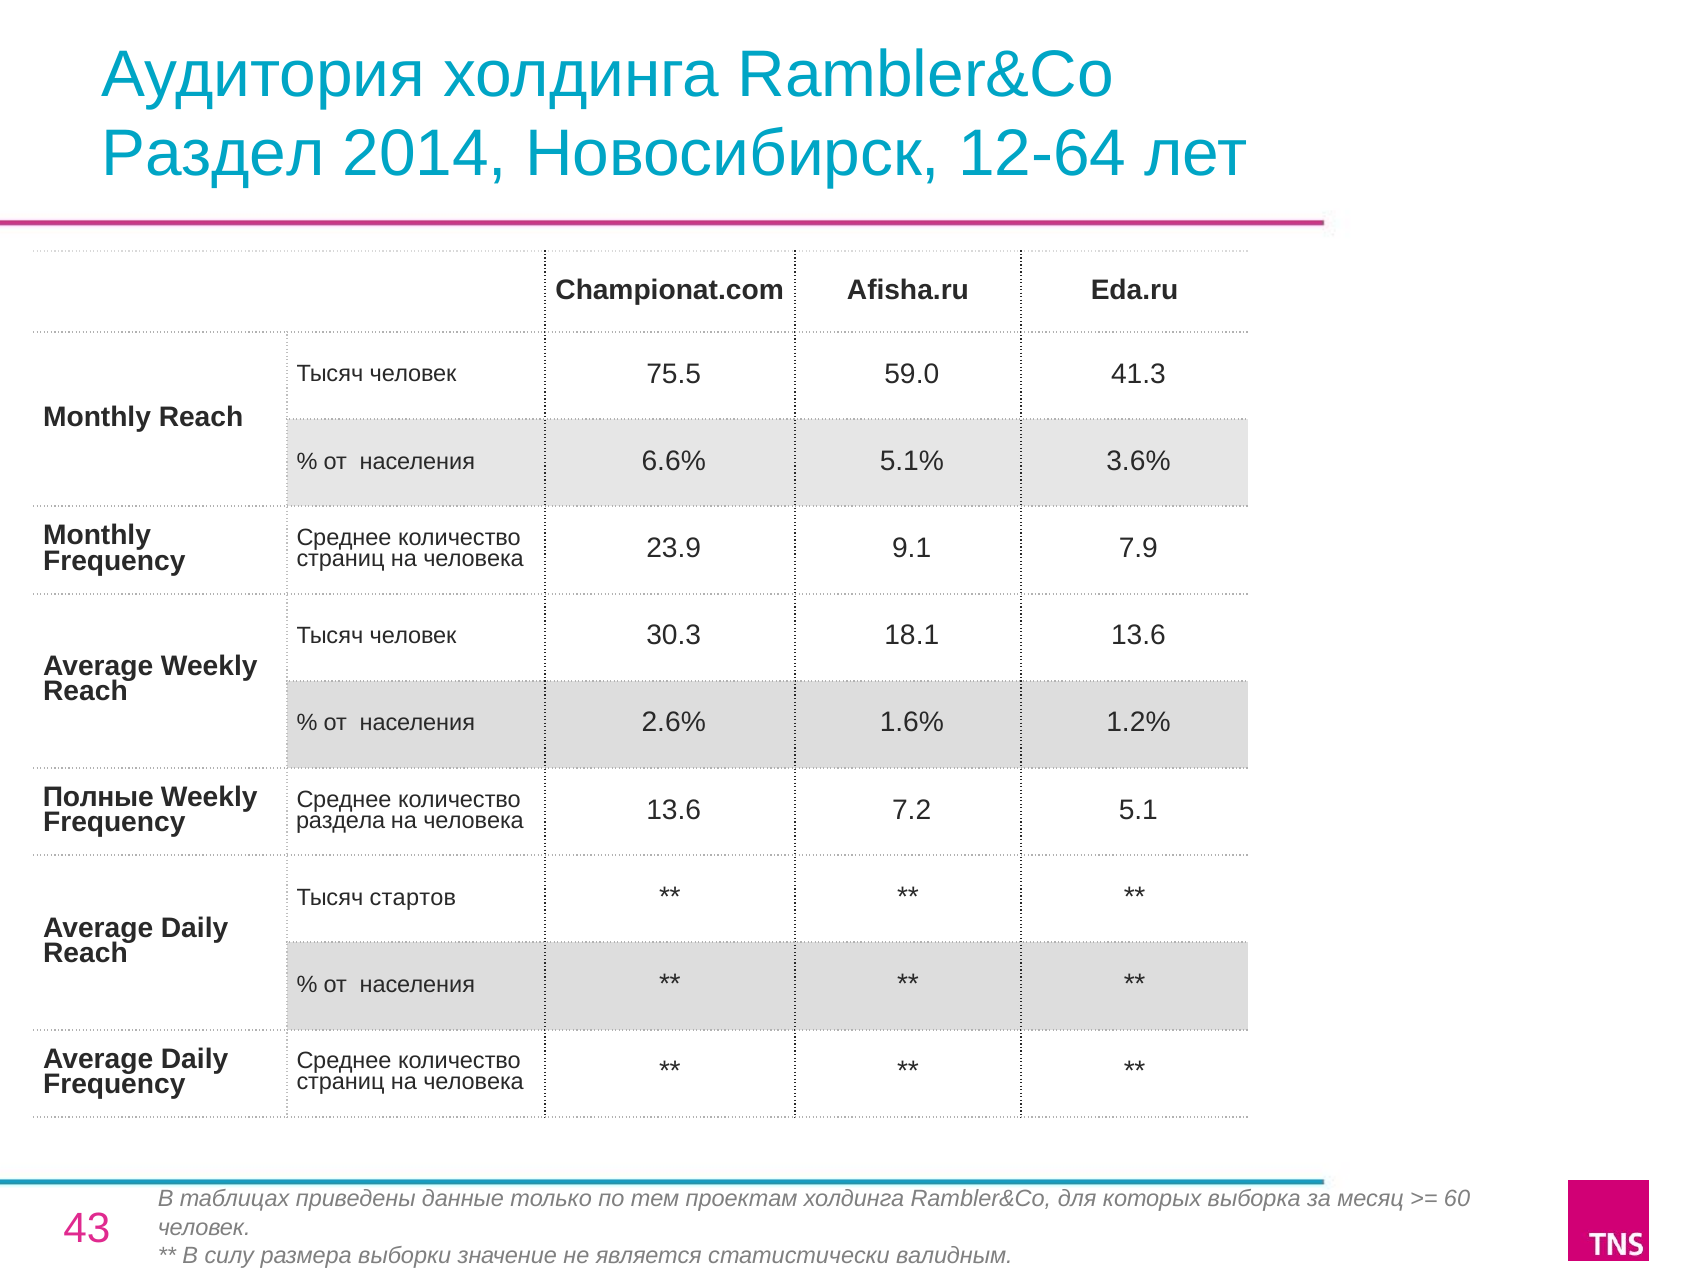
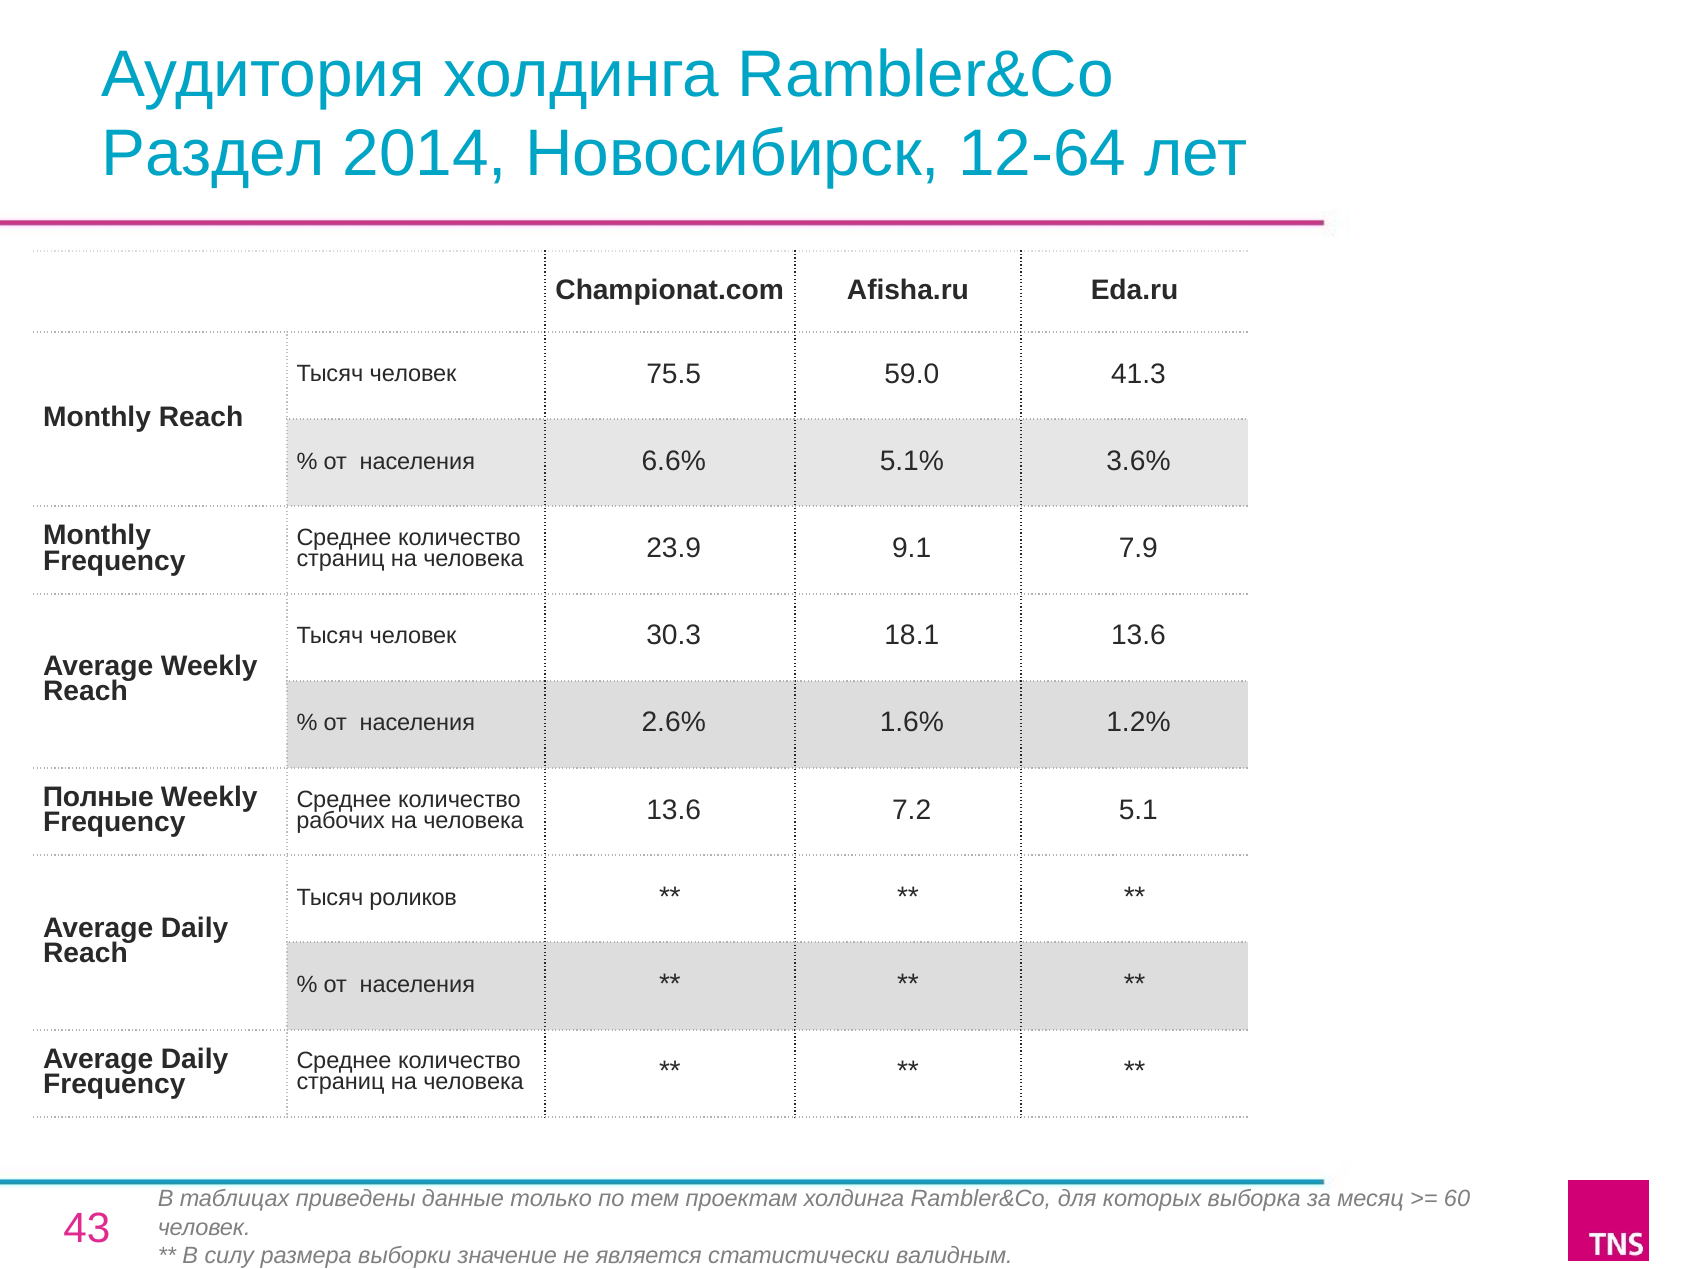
раздела: раздела -> рабочих (341, 821)
стартов: стартов -> роликов (413, 898)
